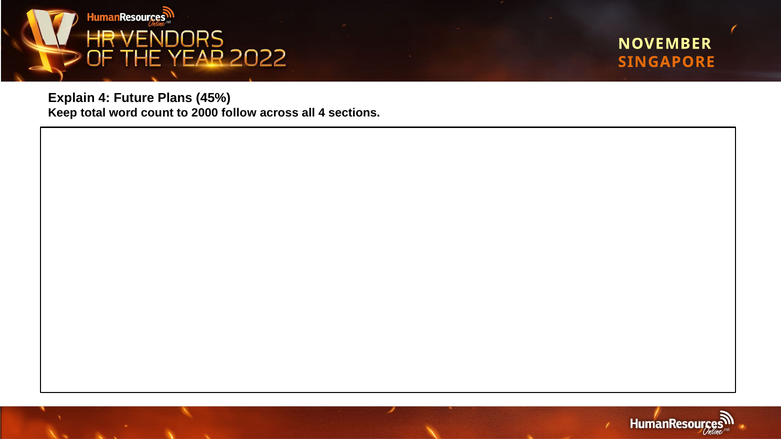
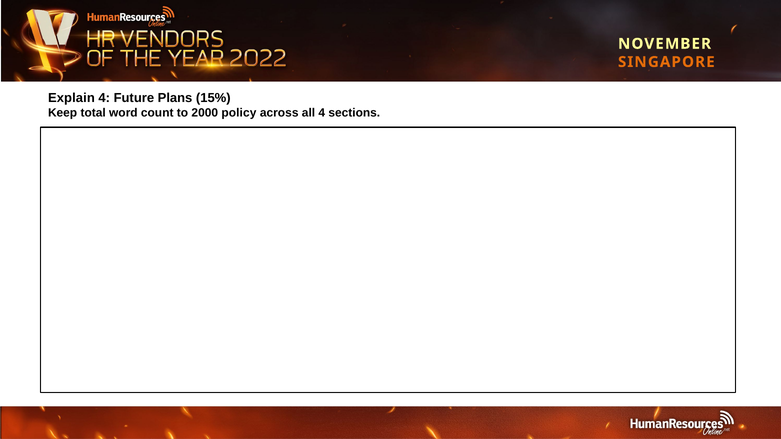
45%: 45% -> 15% (213, 98)
follow: follow -> policy (239, 113)
